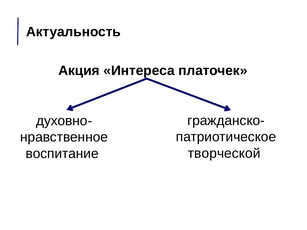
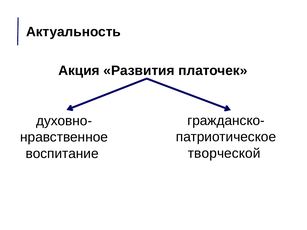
Интереса: Интереса -> Развития (139, 71)
